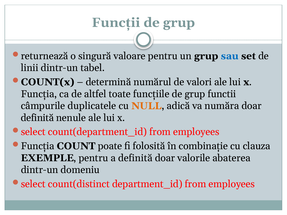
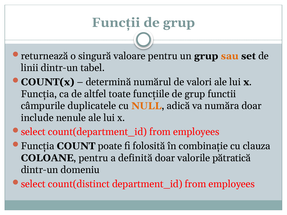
sau colour: blue -> orange (230, 56)
definită: definită -> include (37, 118)
EXEMPLE: EXEMPLE -> COLOANE (47, 158)
abaterea: abaterea -> pătratică (232, 158)
